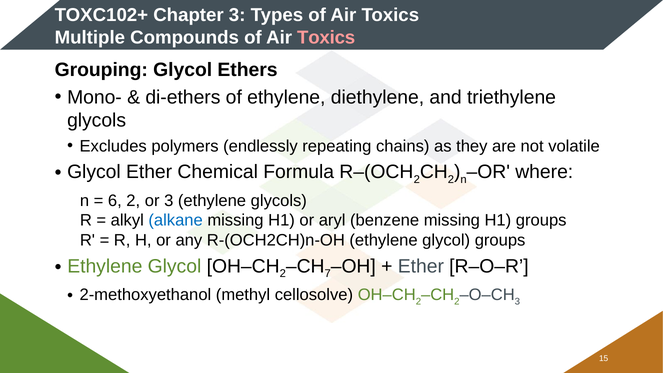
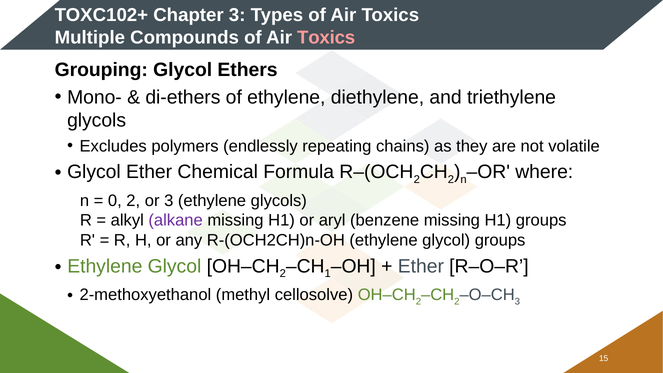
6: 6 -> 0 (115, 201)
alkane colour: blue -> purple (176, 220)
7: 7 -> 1 (328, 274)
